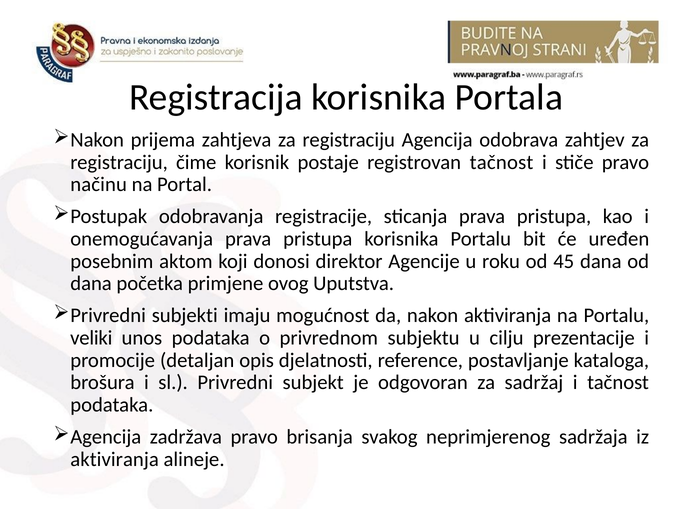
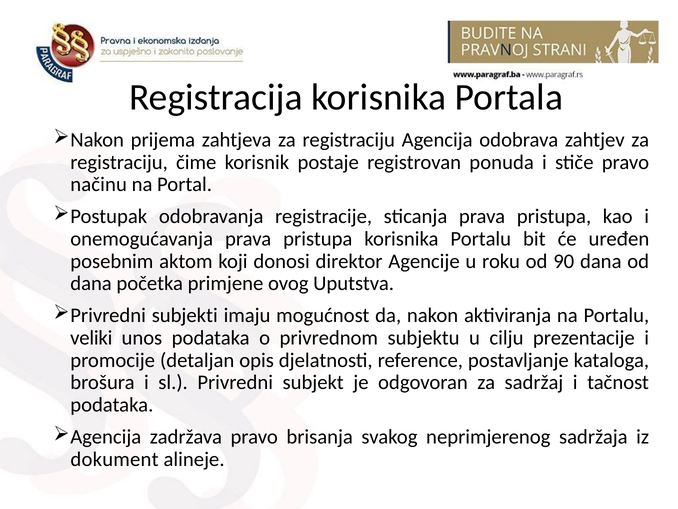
registrovan tačnost: tačnost -> ponuda (502, 162)
45: 45 -> 90 (564, 261)
aktiviranja: aktiviranja -> dokument (115, 459)
